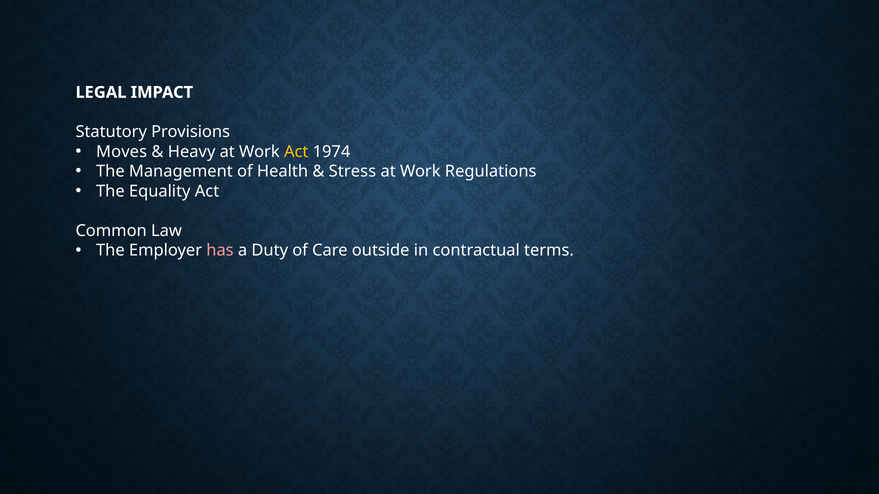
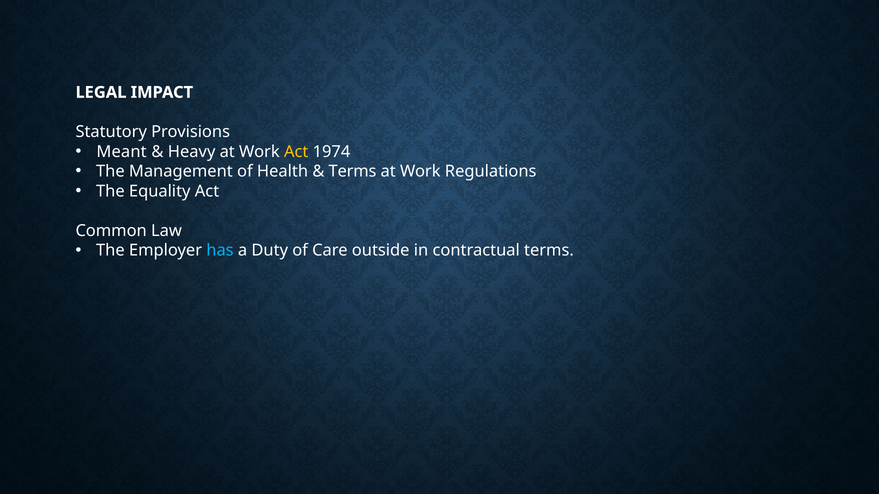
Moves: Moves -> Meant (122, 152)
Stress: Stress -> Terms (353, 172)
has colour: pink -> light blue (220, 251)
